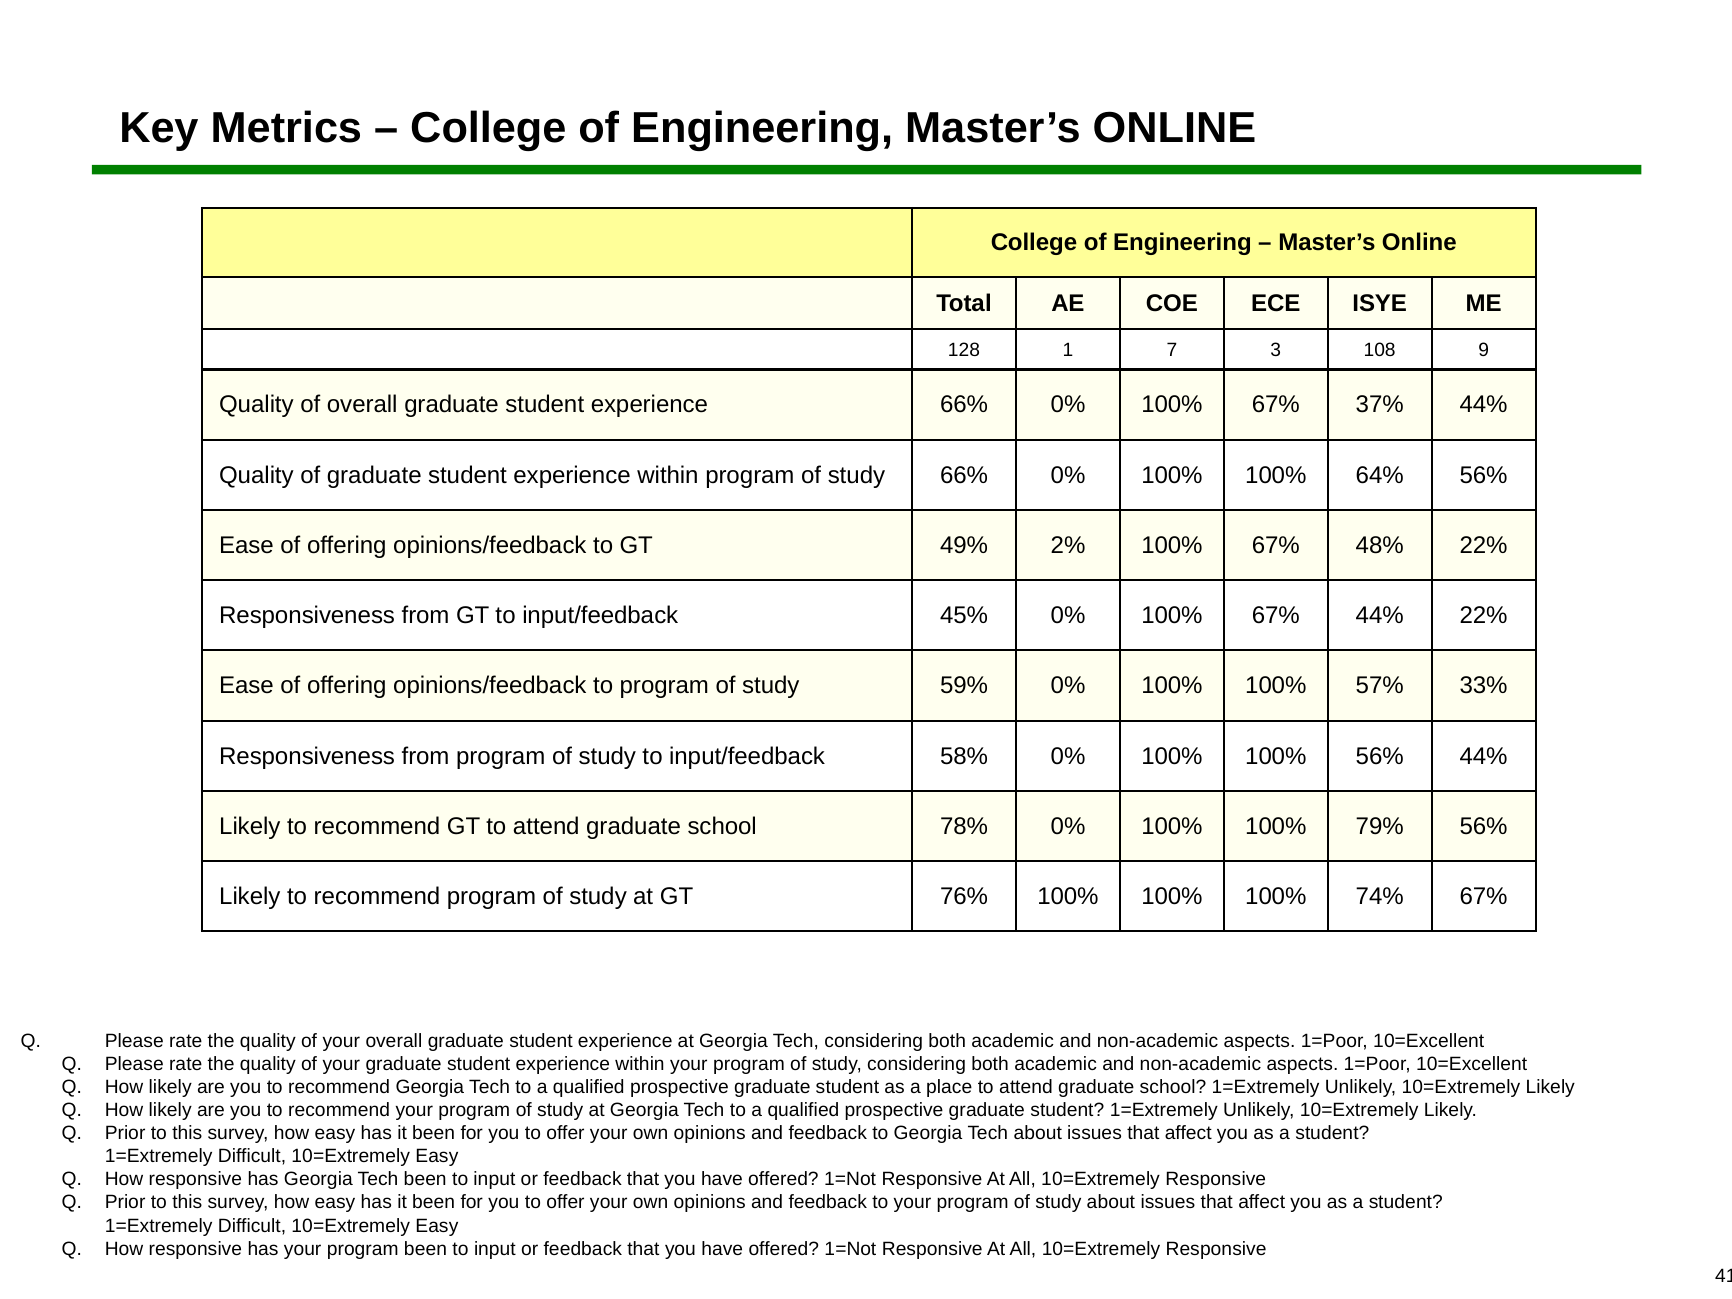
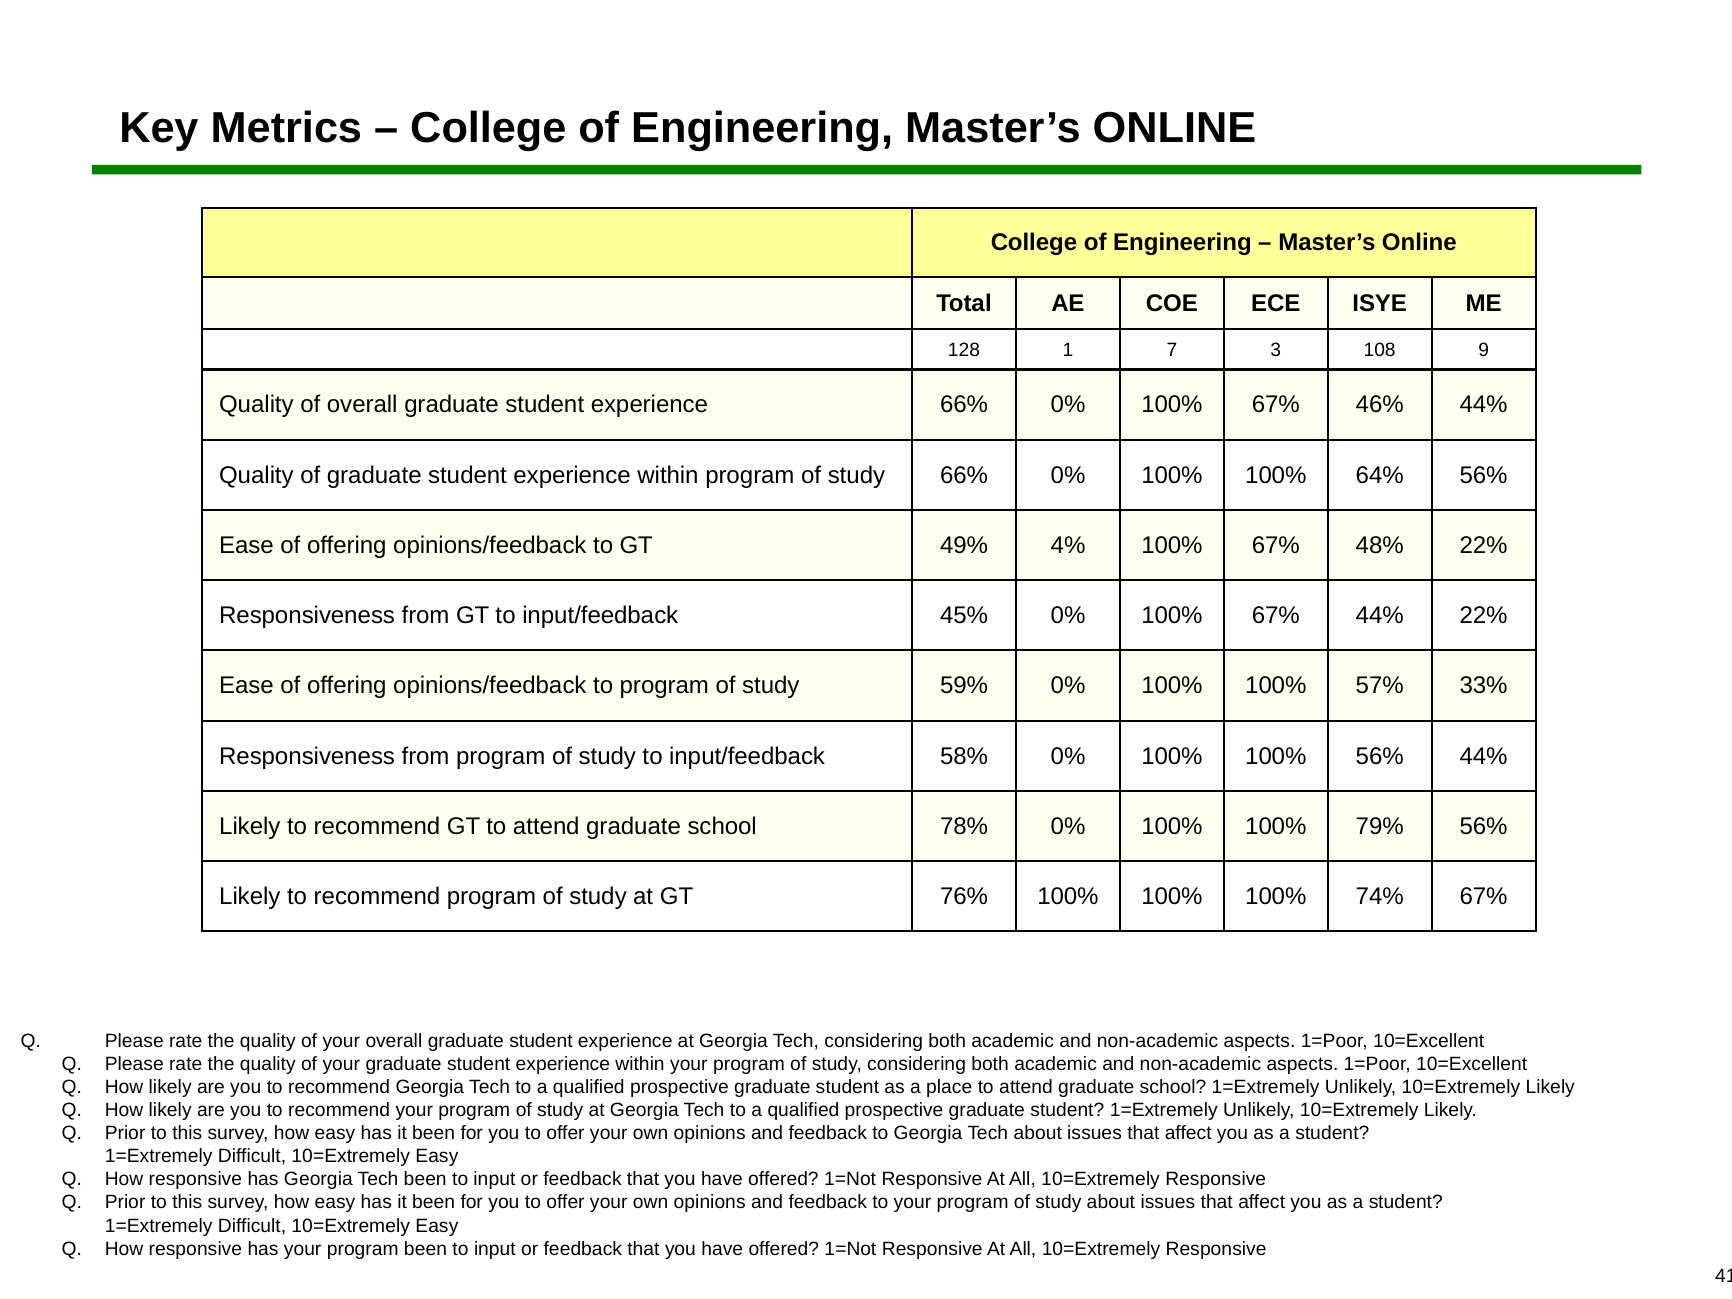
37%: 37% -> 46% (1380, 405)
2%: 2% -> 4% (1068, 545)
